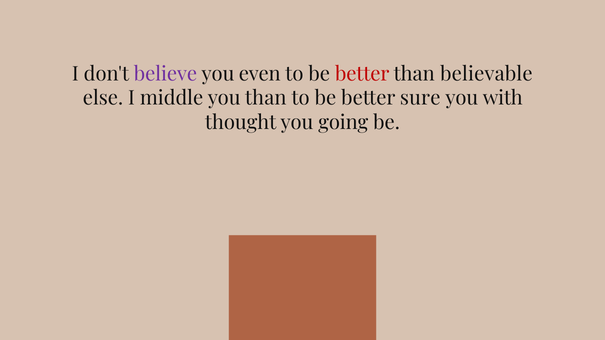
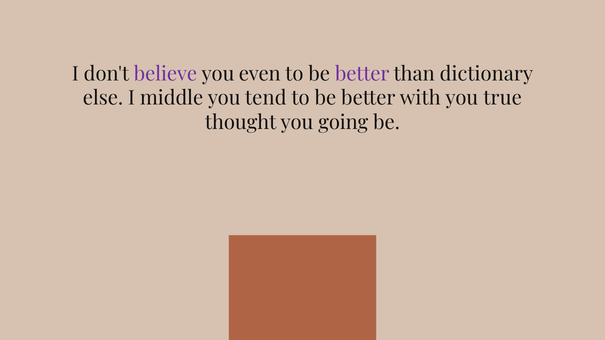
better colour: red -> purple (362, 74)
believable: believable -> dictionary (486, 74)
you than: than -> tend (266, 98)
sure: sure -> with (420, 98)
with: with -> true (503, 98)
